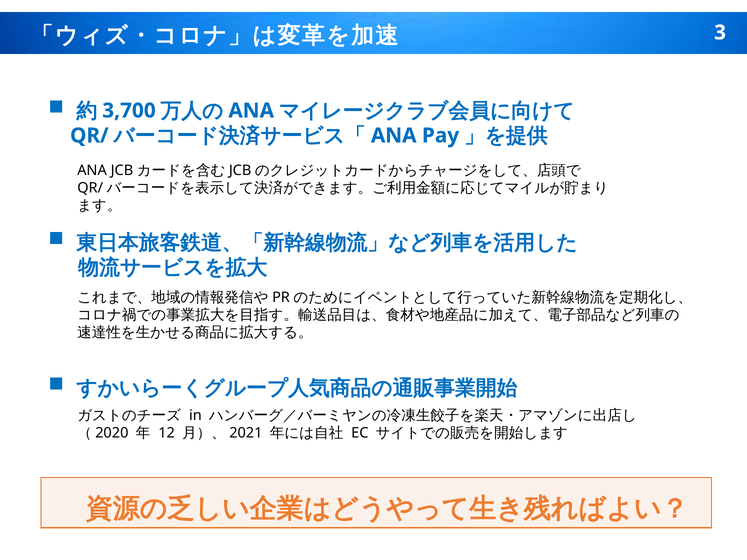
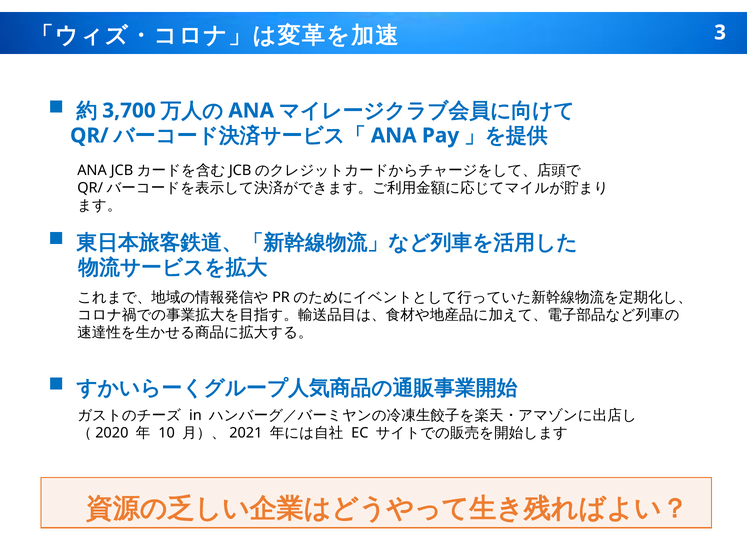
12: 12 -> 10 (167, 433)
